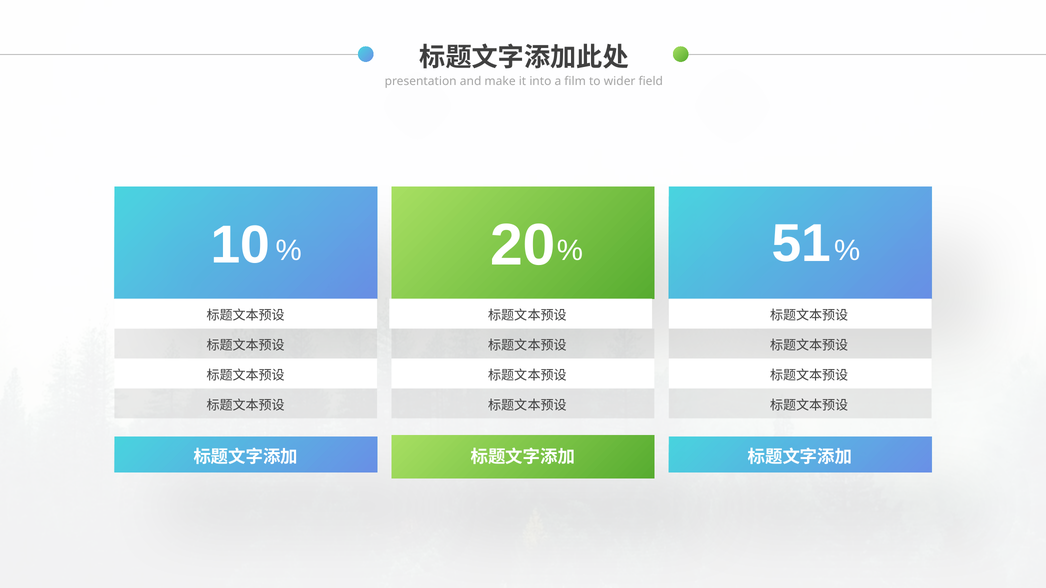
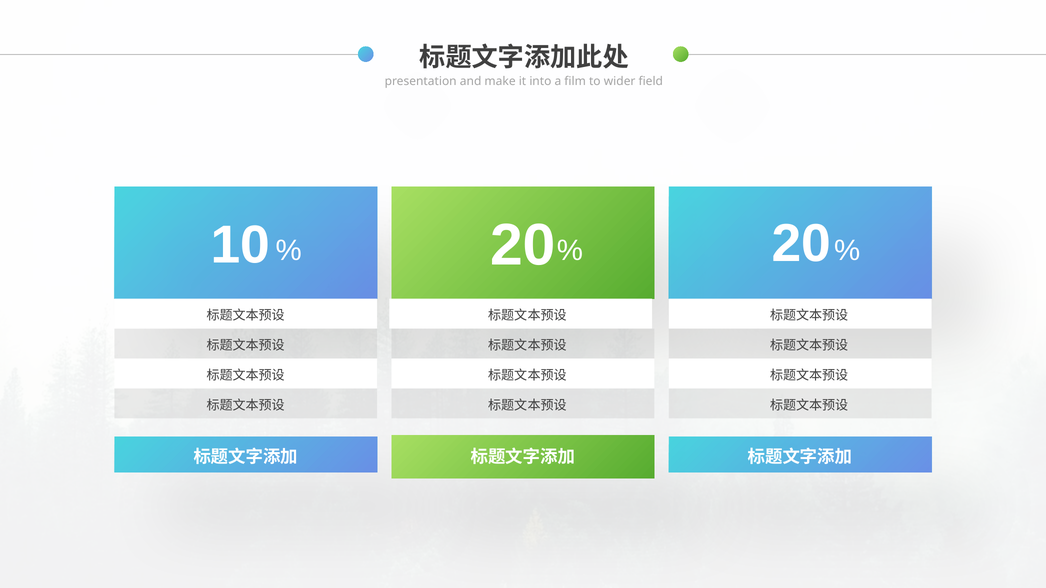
51: 51 -> 20 (801, 244)
